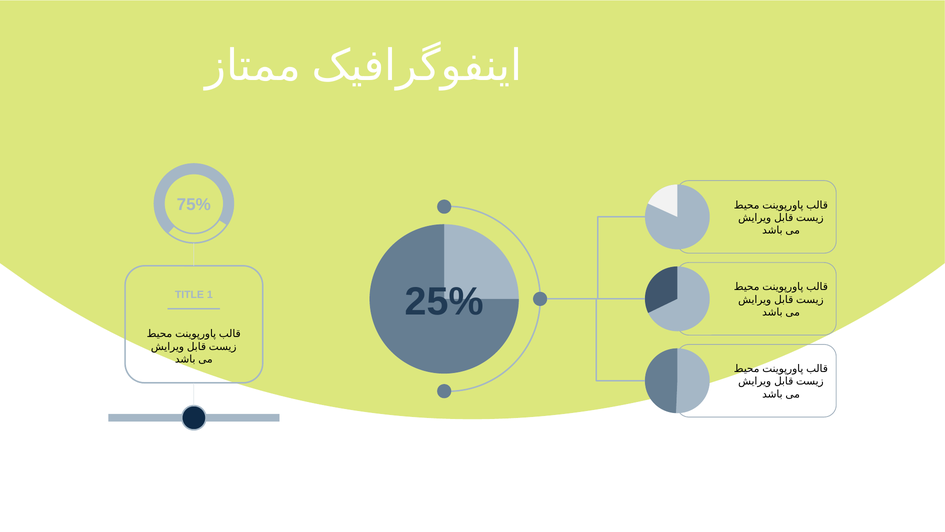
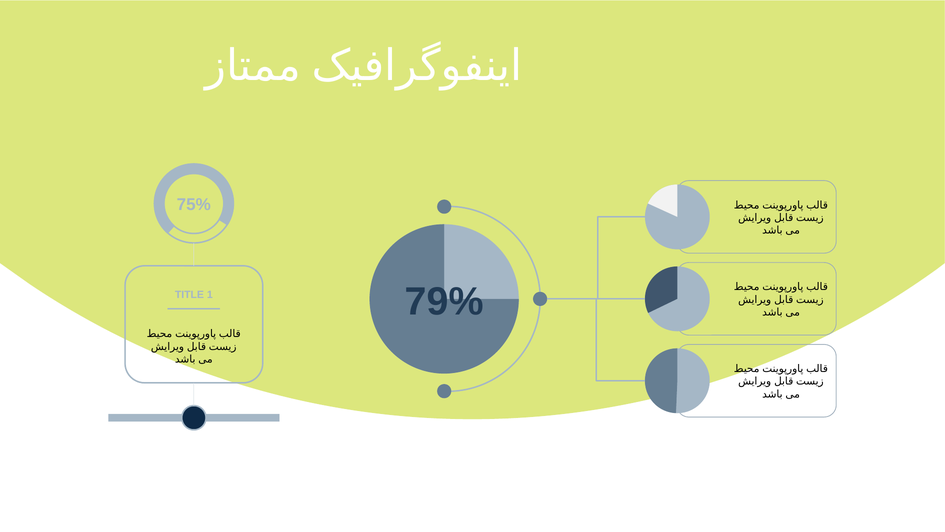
25%: 25% -> 79% (444, 301)
